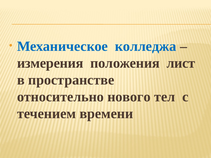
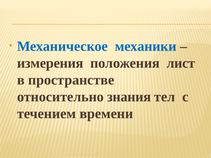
колледжа: колледжа -> механики (146, 46)
нового: нового -> знания (129, 97)
